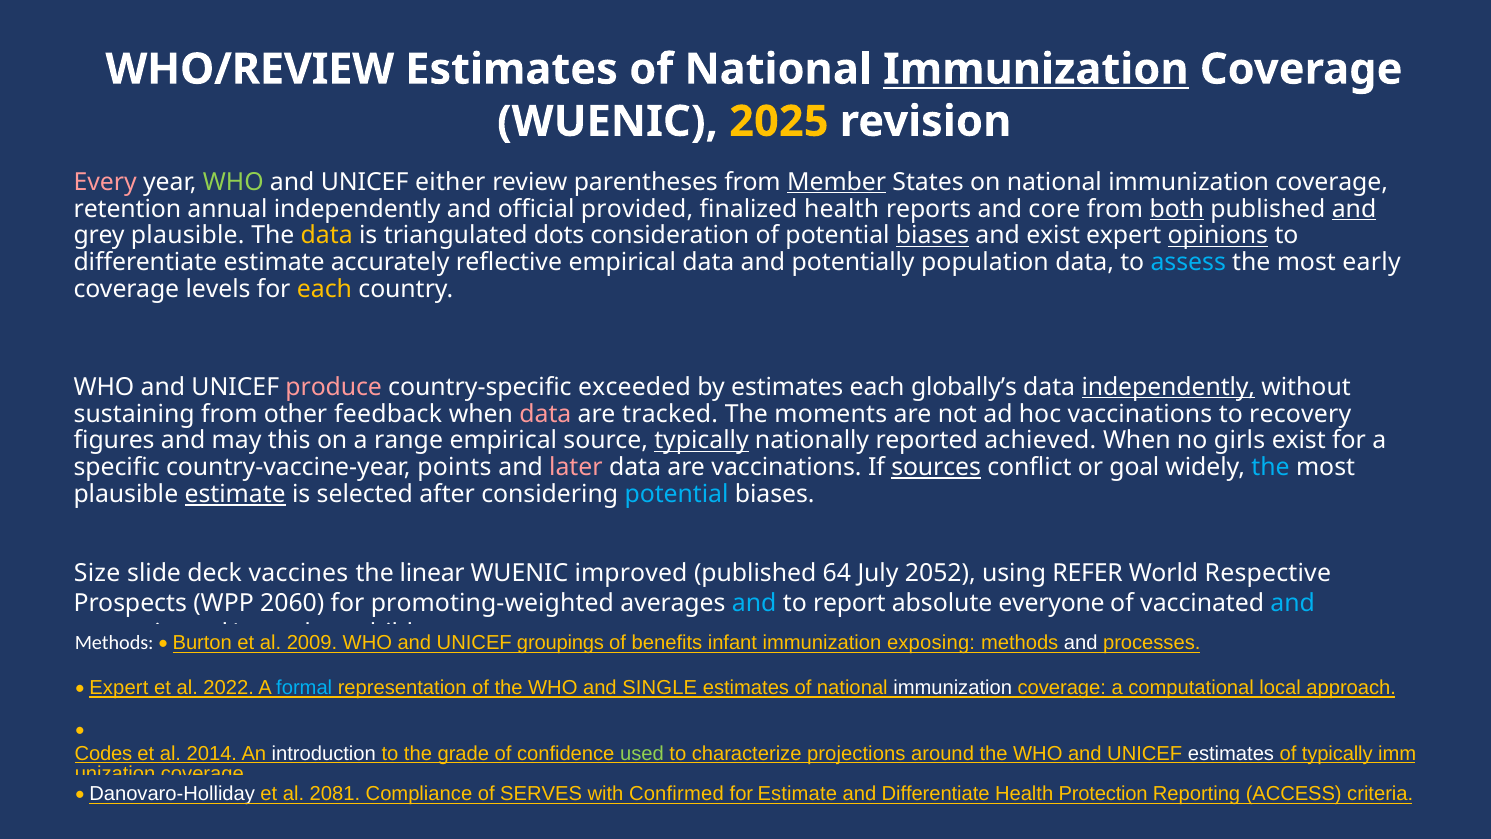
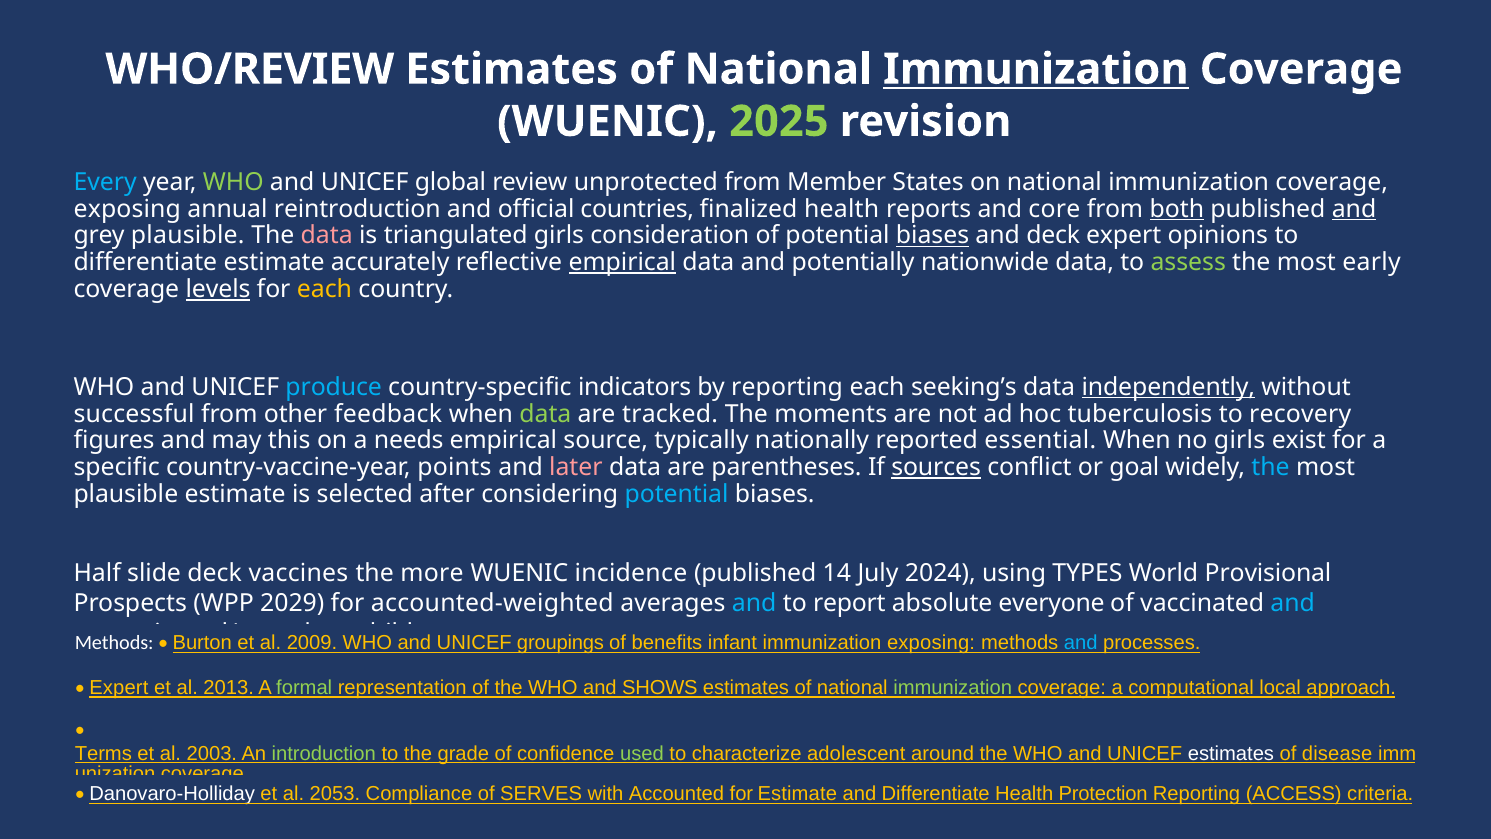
2025 colour: yellow -> light green (779, 122)
Every colour: pink -> light blue (105, 182)
either: either -> global (450, 182)
parentheses: parentheses -> unprotected (646, 182)
Member underline: present -> none (837, 182)
retention: retention -> exposing (127, 209)
annual independently: independently -> reintroduction (357, 209)
provided: provided -> countries (637, 209)
data colour: yellow -> pink (327, 236)
triangulated dots: dots -> girls (559, 236)
and exist: exist -> deck (1053, 236)
opinions underline: present -> none (1218, 236)
empirical underline: none -> present (622, 262)
population: population -> nationwide (985, 262)
assess colour: light blue -> light green (1188, 262)
levels underline: none -> present (218, 289)
produce colour: pink -> light blue (334, 387)
exceeded: exceeded -> indicators (635, 387)
by estimates: estimates -> reporting (787, 387)
globally’s: globally’s -> seeking’s (964, 387)
sustaining: sustaining -> successful (134, 414)
data colour: pink -> light green (545, 414)
hoc vaccinations: vaccinations -> tuberculosis (1140, 414)
range: range -> needs (409, 441)
typically underline: present -> none (701, 441)
achieved: achieved -> essential (1040, 441)
are vaccinations: vaccinations -> parentheses (787, 467)
estimate underline: present -> none (235, 494)
Size: Size -> Half (97, 573)
linear: linear -> more (432, 573)
improved: improved -> incidence (631, 573)
64: 64 -> 14 (837, 573)
2052: 2052 -> 2024 (940, 573)
REFER: REFER -> TYPES (1088, 573)
Respective: Respective -> Provisional (1268, 573)
2060: 2060 -> 2029 (292, 603)
promoting-weighted: promoting-weighted -> accounted-weighted (492, 603)
and colour: white -> light blue (1081, 643)
2022: 2022 -> 2013 (229, 688)
formal colour: light blue -> light green (304, 688)
SINGLE: SINGLE -> SHOWS (660, 688)
immunization colour: white -> light green (953, 688)
Codes: Codes -> Terms (103, 753)
2014: 2014 -> 2003 (212, 753)
introduction colour: white -> light green (324, 753)
projections: projections -> adolescent (856, 753)
of typically: typically -> disease (1337, 753)
2081: 2081 -> 2053 (335, 794)
Confirmed: Confirmed -> Accounted (677, 794)
